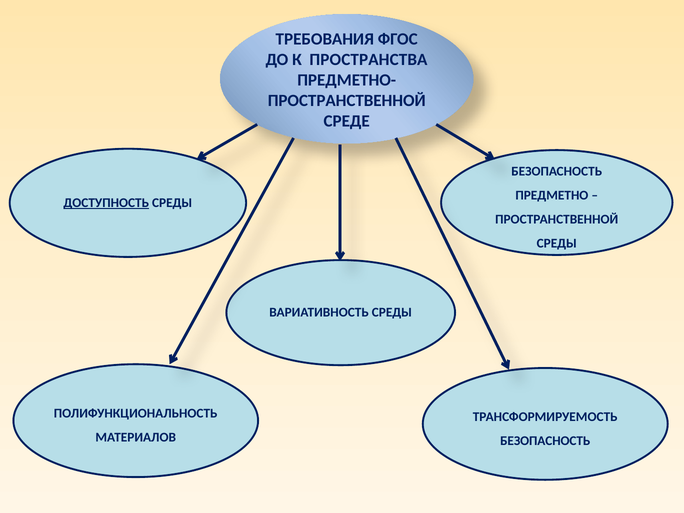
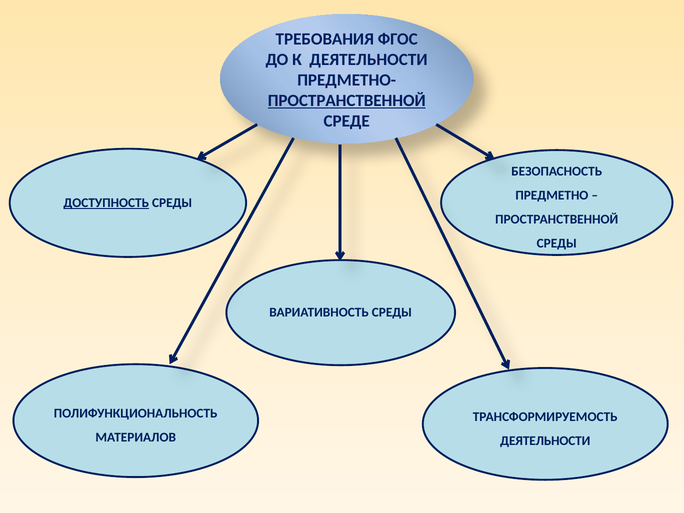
К ПРОСТРАНСТВА: ПРОСТРАНСТВА -> ДЕЯТЕЛЬНОСТИ (369, 59)
ПРОСТРАНСТВЕННОЙ underline: none -> present (347, 100)
БЕЗОПАСНОСТЬ: БЕЗОПАСНОСТЬ -> ДЕЯТЕЛЬНОСТИ (545, 441)
